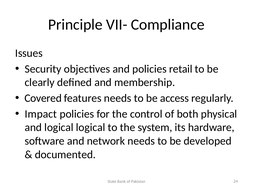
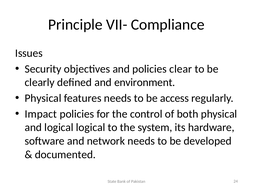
retail: retail -> clear (181, 69)
membership: membership -> environment (145, 82)
Covered: Covered -> Physical (43, 98)
